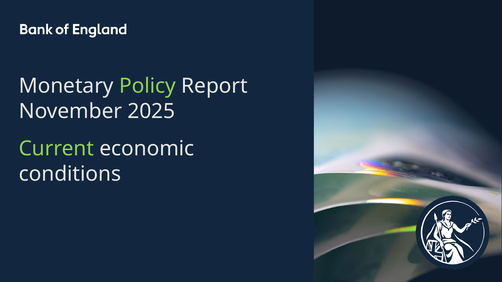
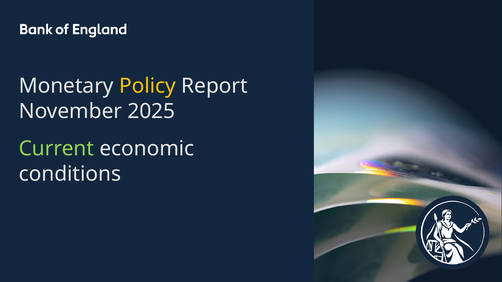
Policy colour: light green -> yellow (147, 86)
